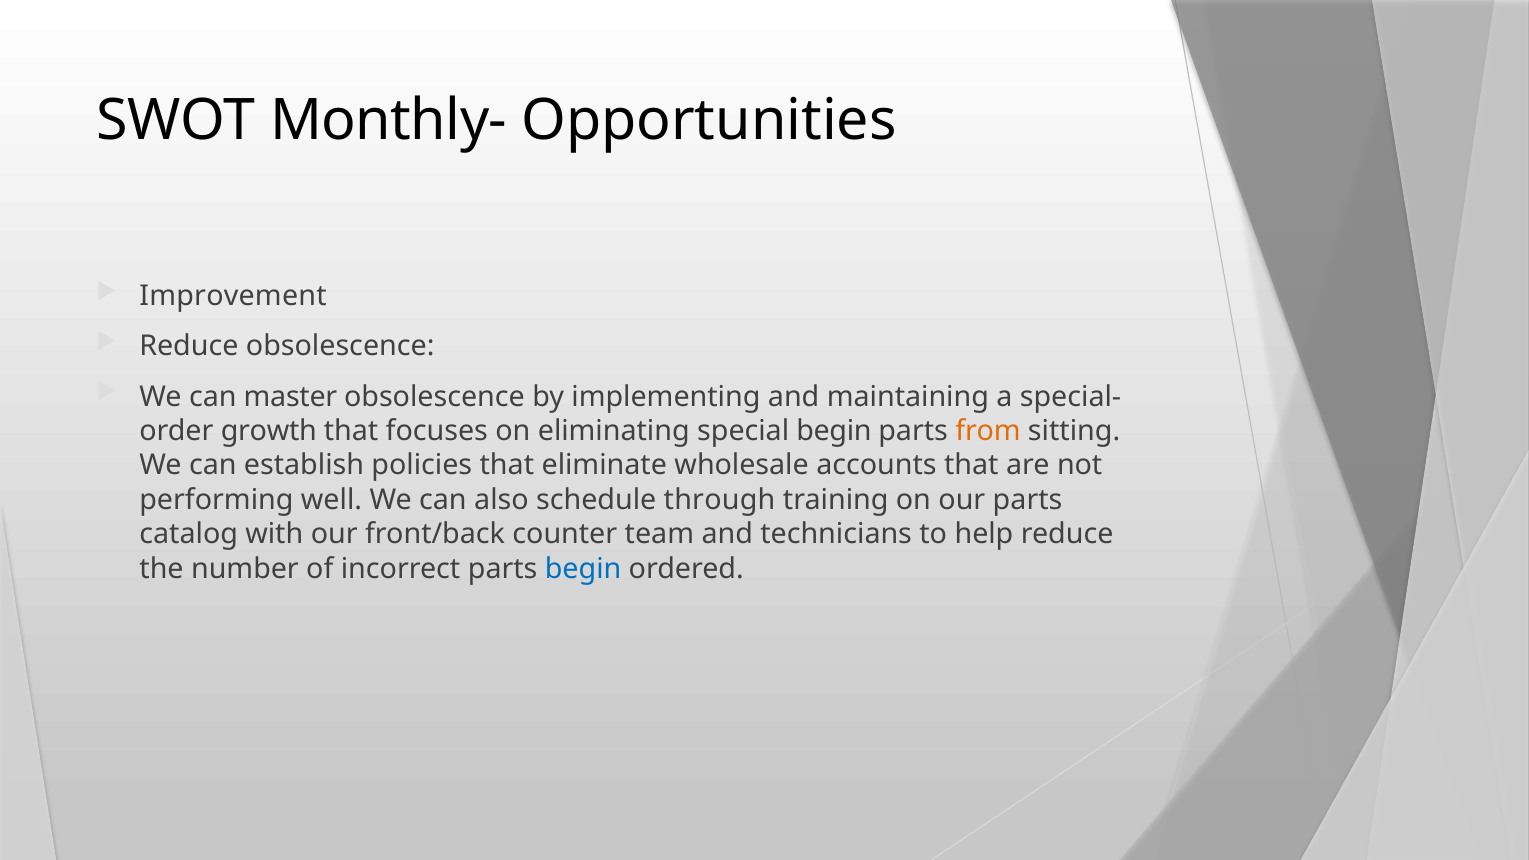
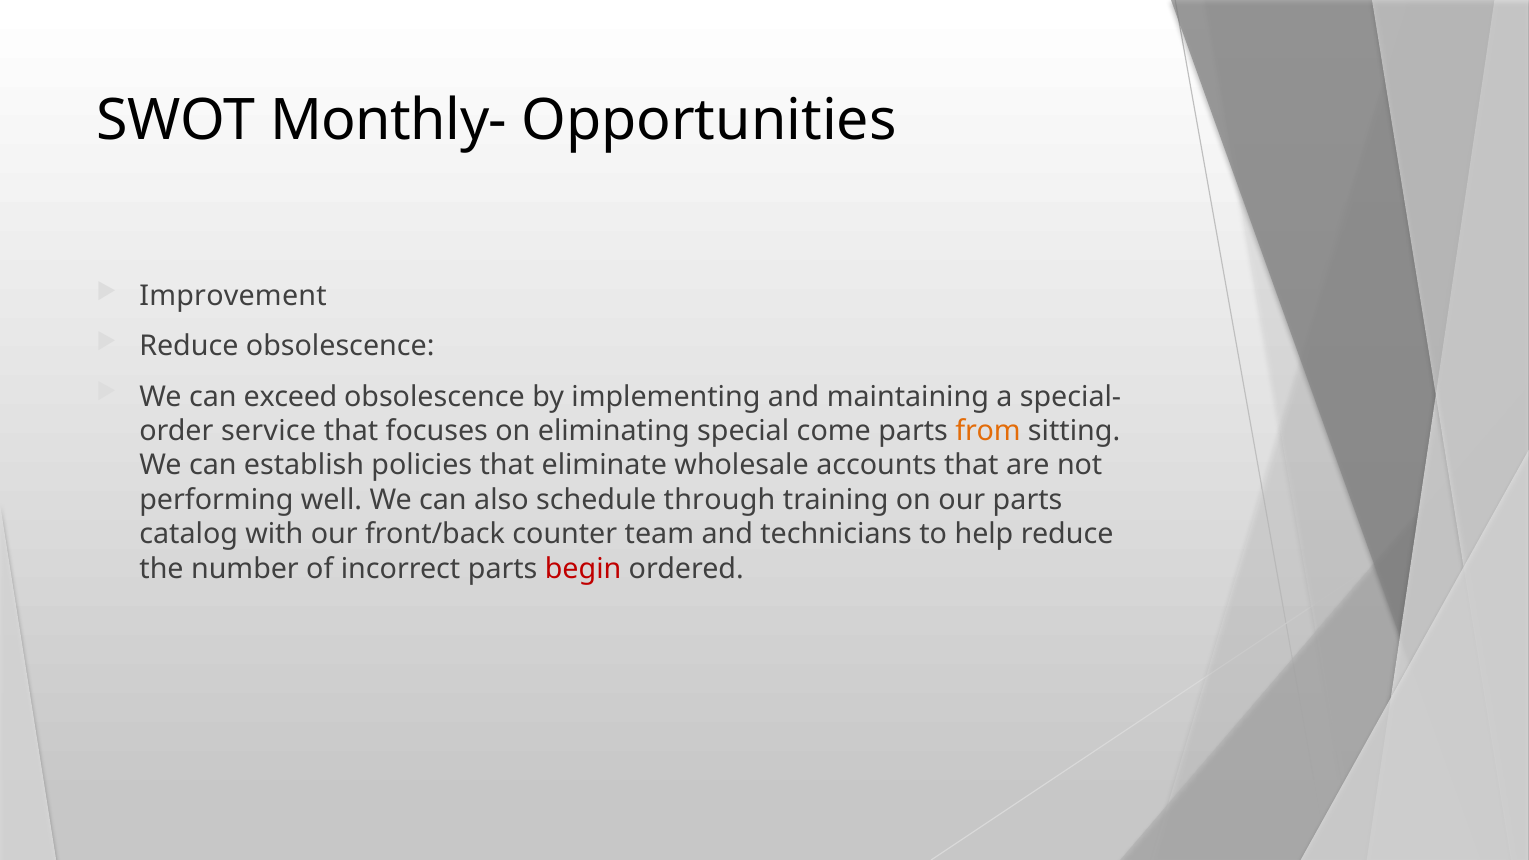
master: master -> exceed (290, 397)
growth: growth -> service (269, 431)
special begin: begin -> come (834, 431)
begin colour: blue -> red (583, 569)
